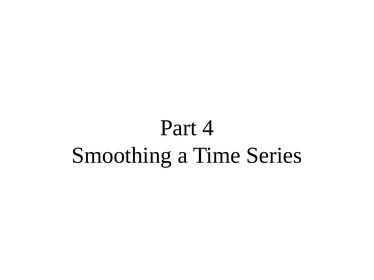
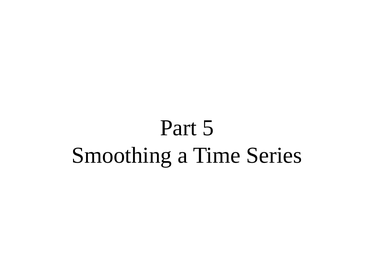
4: 4 -> 5 (208, 128)
